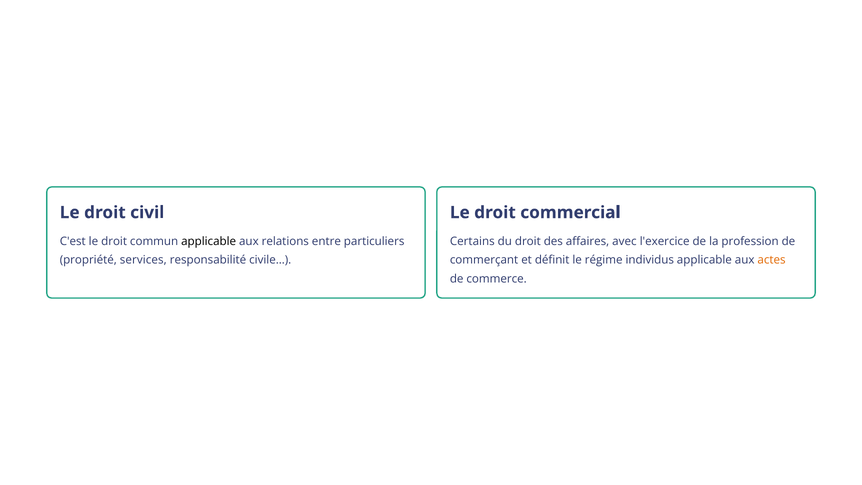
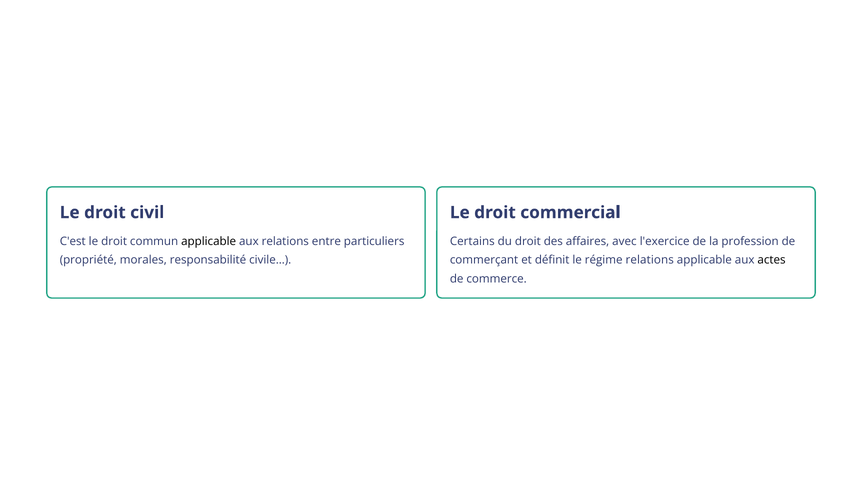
services: services -> morales (143, 260)
régime individus: individus -> relations (650, 260)
actes colour: orange -> black (772, 260)
